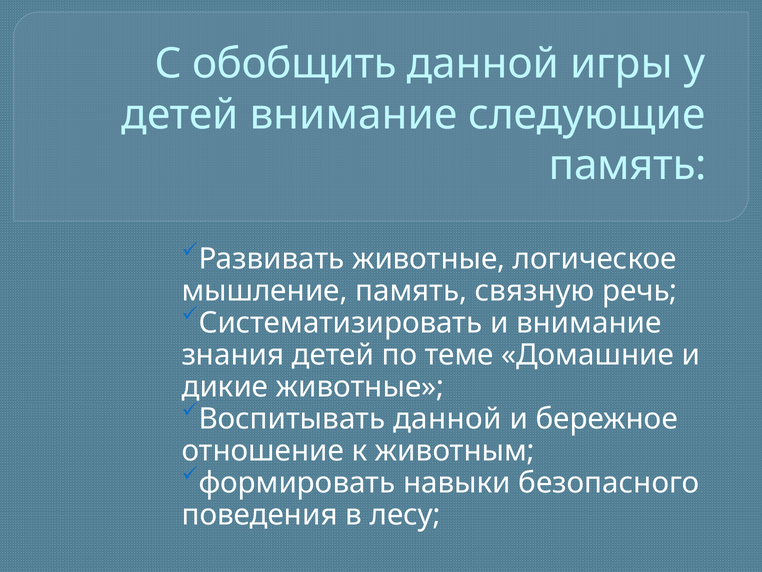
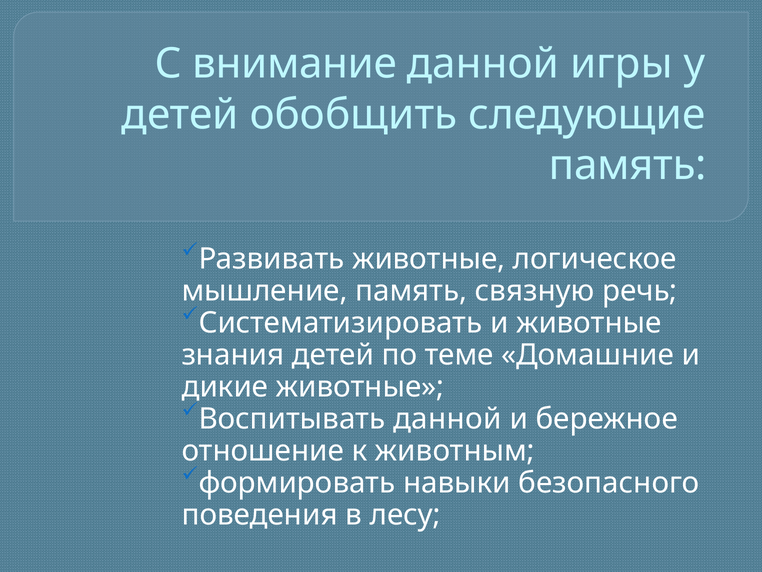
обобщить: обобщить -> внимание (295, 64)
детей внимание: внимание -> обобщить (353, 115)
и внимание: внимание -> животные (589, 323)
